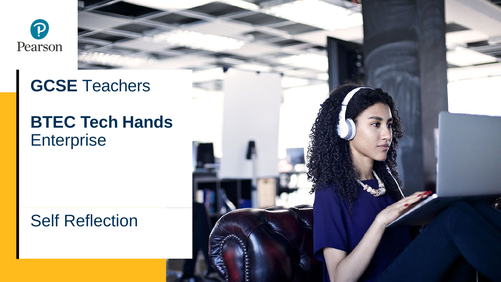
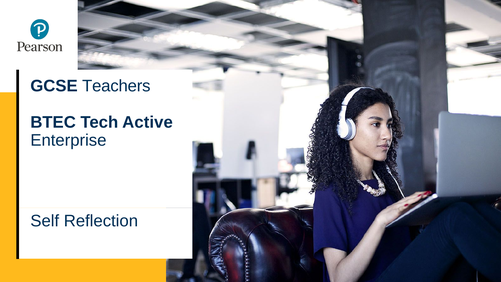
Hands: Hands -> Active (148, 122)
